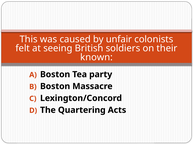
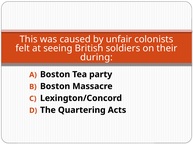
known: known -> during (96, 57)
